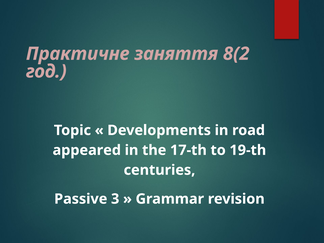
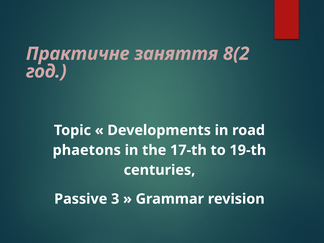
appeared: appeared -> phaetons (87, 150)
